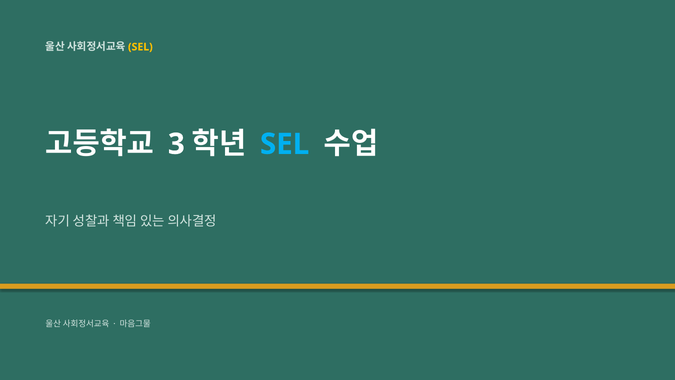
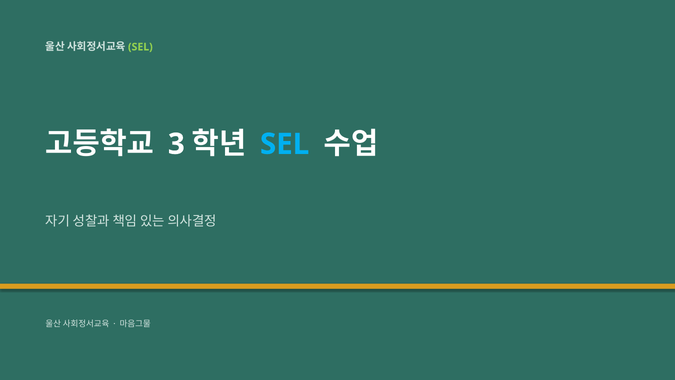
SEL colour: yellow -> light green (140, 47)
